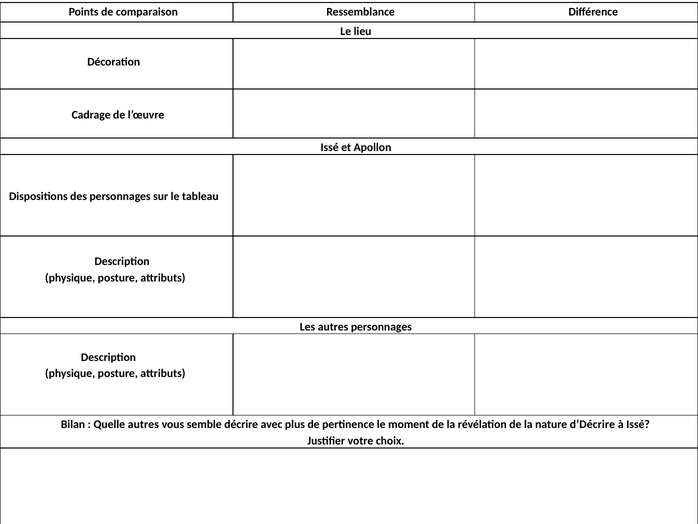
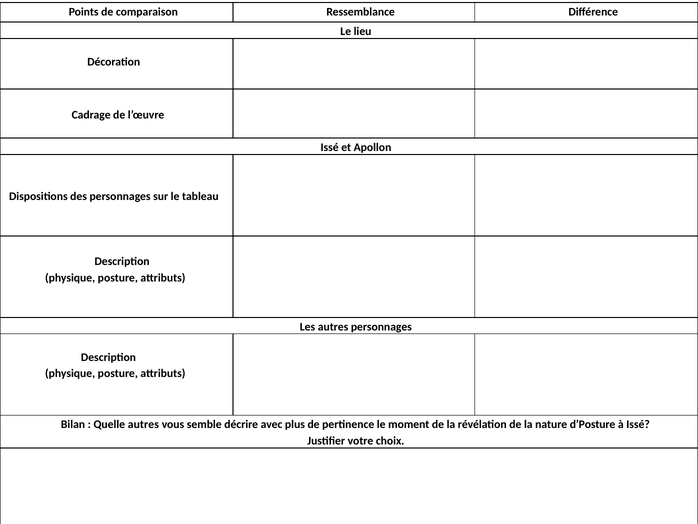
d’Décrire: d’Décrire -> d’Posture (593, 424)
